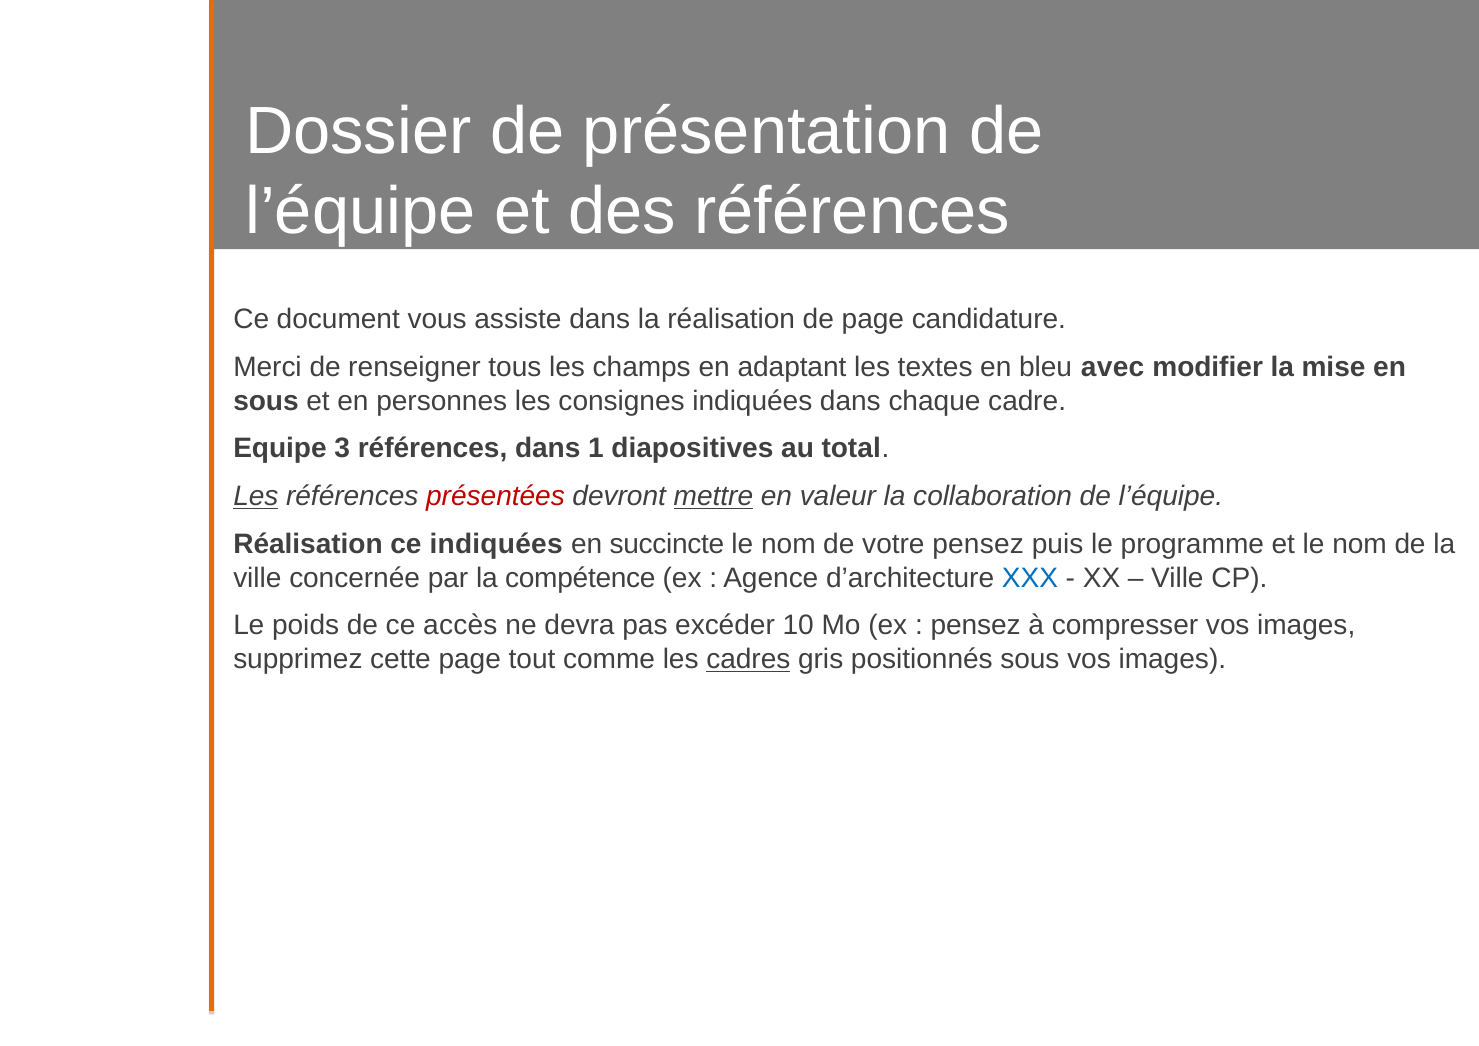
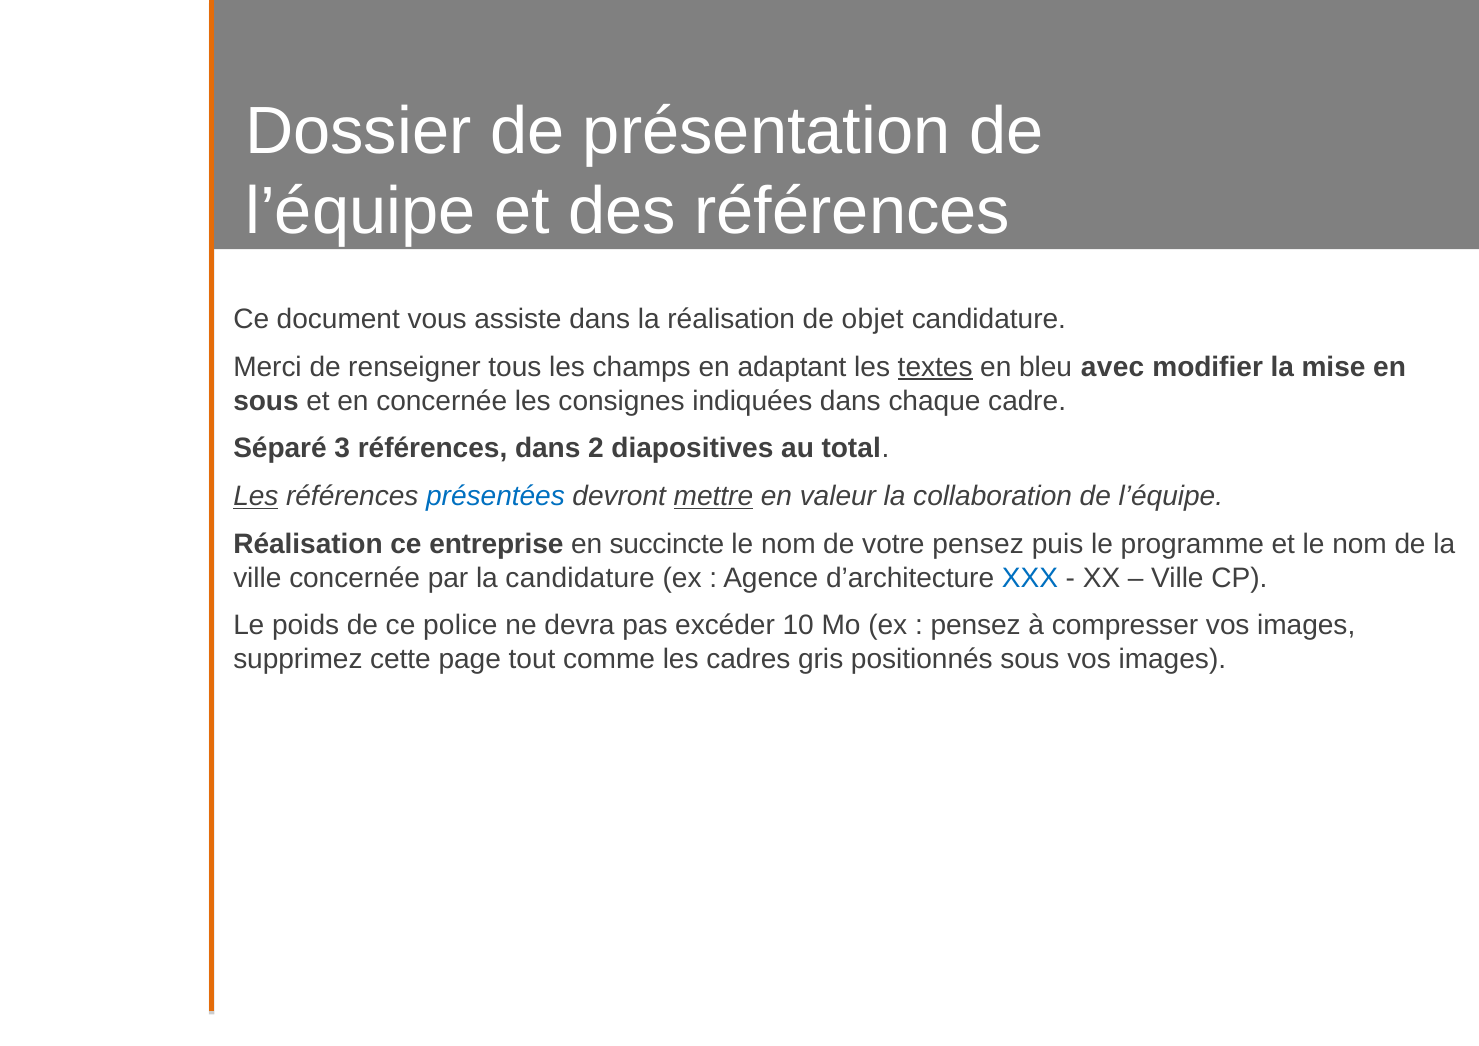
de page: page -> objet (873, 319)
textes underline: none -> present (935, 367)
en personnes: personnes -> concernée (442, 401)
Equipe: Equipe -> Séparé (280, 449)
1: 1 -> 2 (596, 449)
présentées colour: red -> blue (495, 496)
ce indiquées: indiquées -> entreprise (496, 544)
la compétence: compétence -> candidature (580, 578)
accès: accès -> police (460, 626)
cadres underline: present -> none (748, 659)
